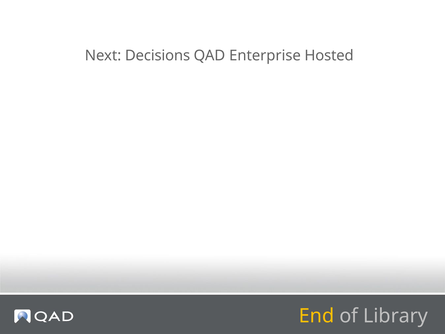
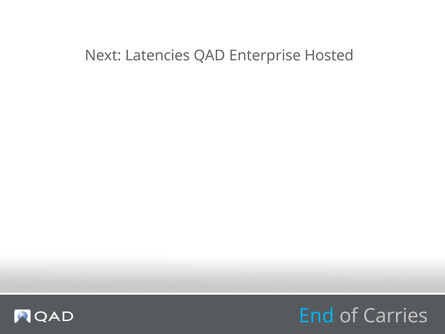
Decisions: Decisions -> Latencies (157, 56)
End colour: yellow -> light blue (317, 316)
Library: Library -> Carries (396, 316)
